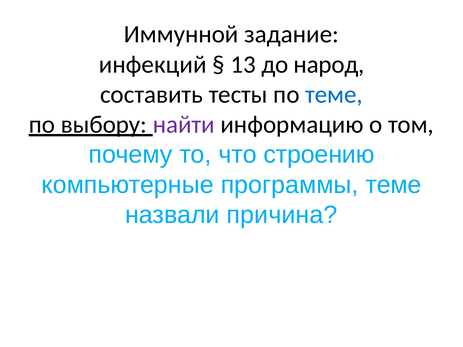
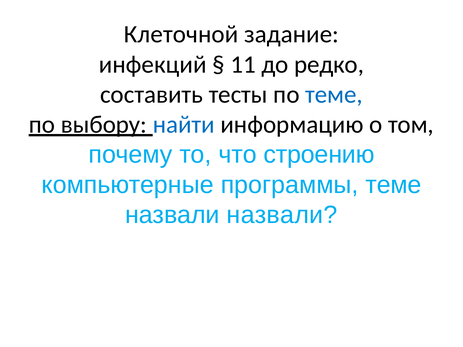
Иммунной: Иммунной -> Клеточной (181, 34)
13: 13 -> 11 (243, 64)
народ: народ -> редко (329, 64)
найти colour: purple -> blue (184, 125)
назвали причина: причина -> назвали (282, 215)
